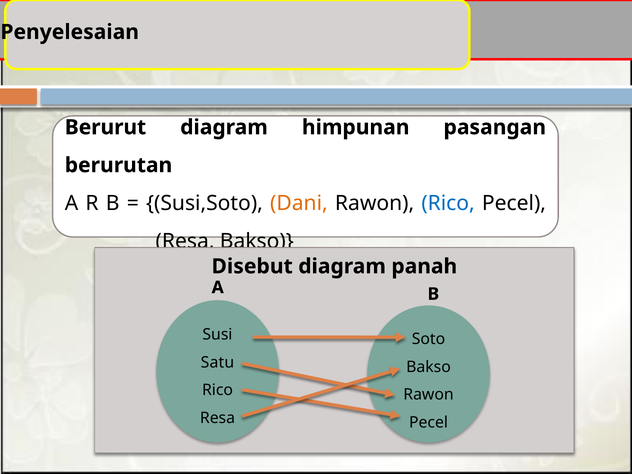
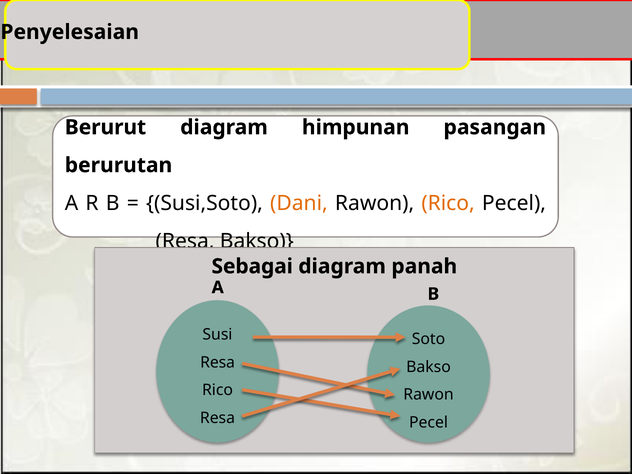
Rico colour: blue -> orange (448, 203)
Disebut: Disebut -> Sebagai (252, 266)
Satu: Satu -> Resa (218, 362)
